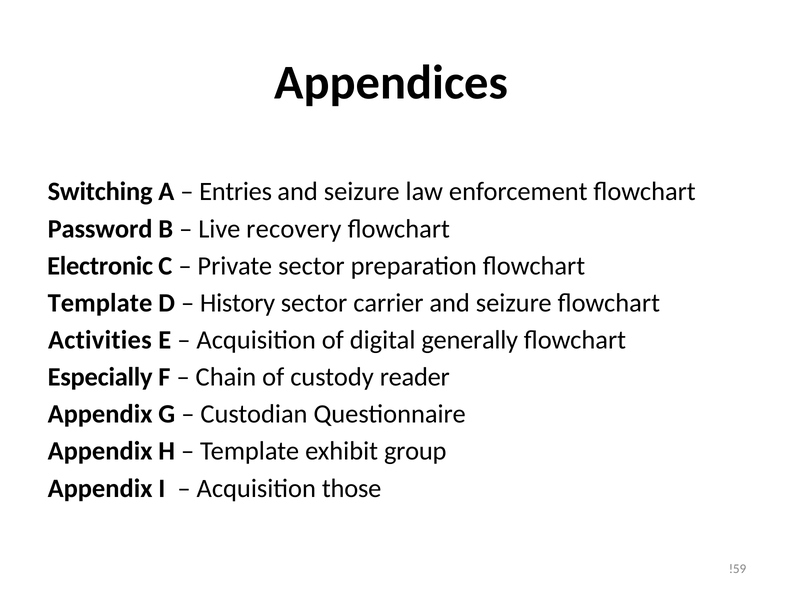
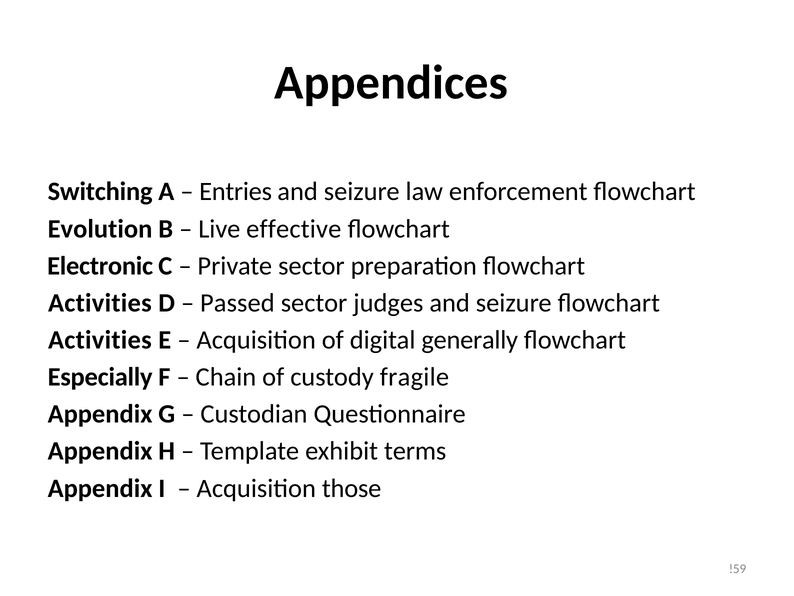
Password: Password -> Evolution (100, 229)
recovery: recovery -> effective (294, 229)
Template: Template -> Activities (100, 303)
History: History -> Passed (237, 303)
carrier: carrier -> judges (388, 303)
reader: reader -> fragile (415, 377)
group: group -> terms (415, 451)
